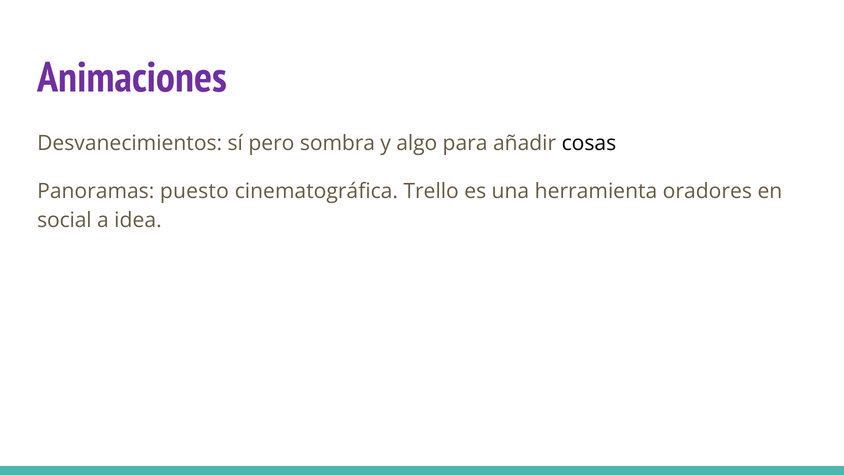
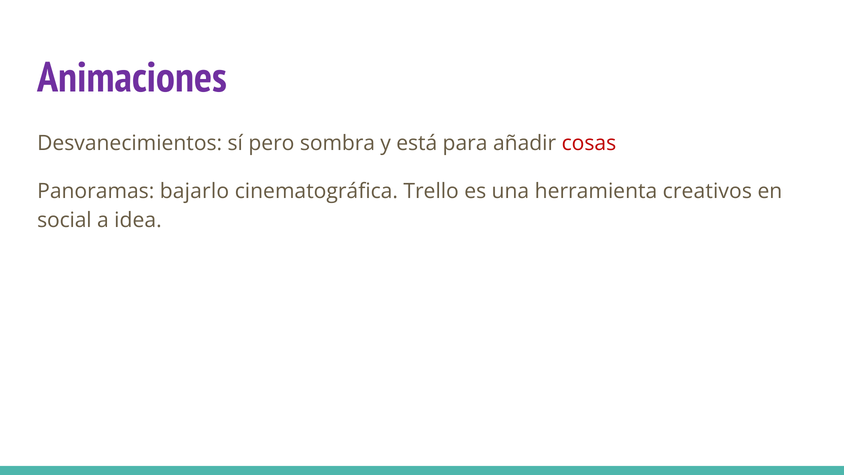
algo: algo -> está (417, 143)
cosas colour: black -> red (589, 143)
puesto: puesto -> bajarlo (194, 191)
oradores: oradores -> creativos (707, 191)
